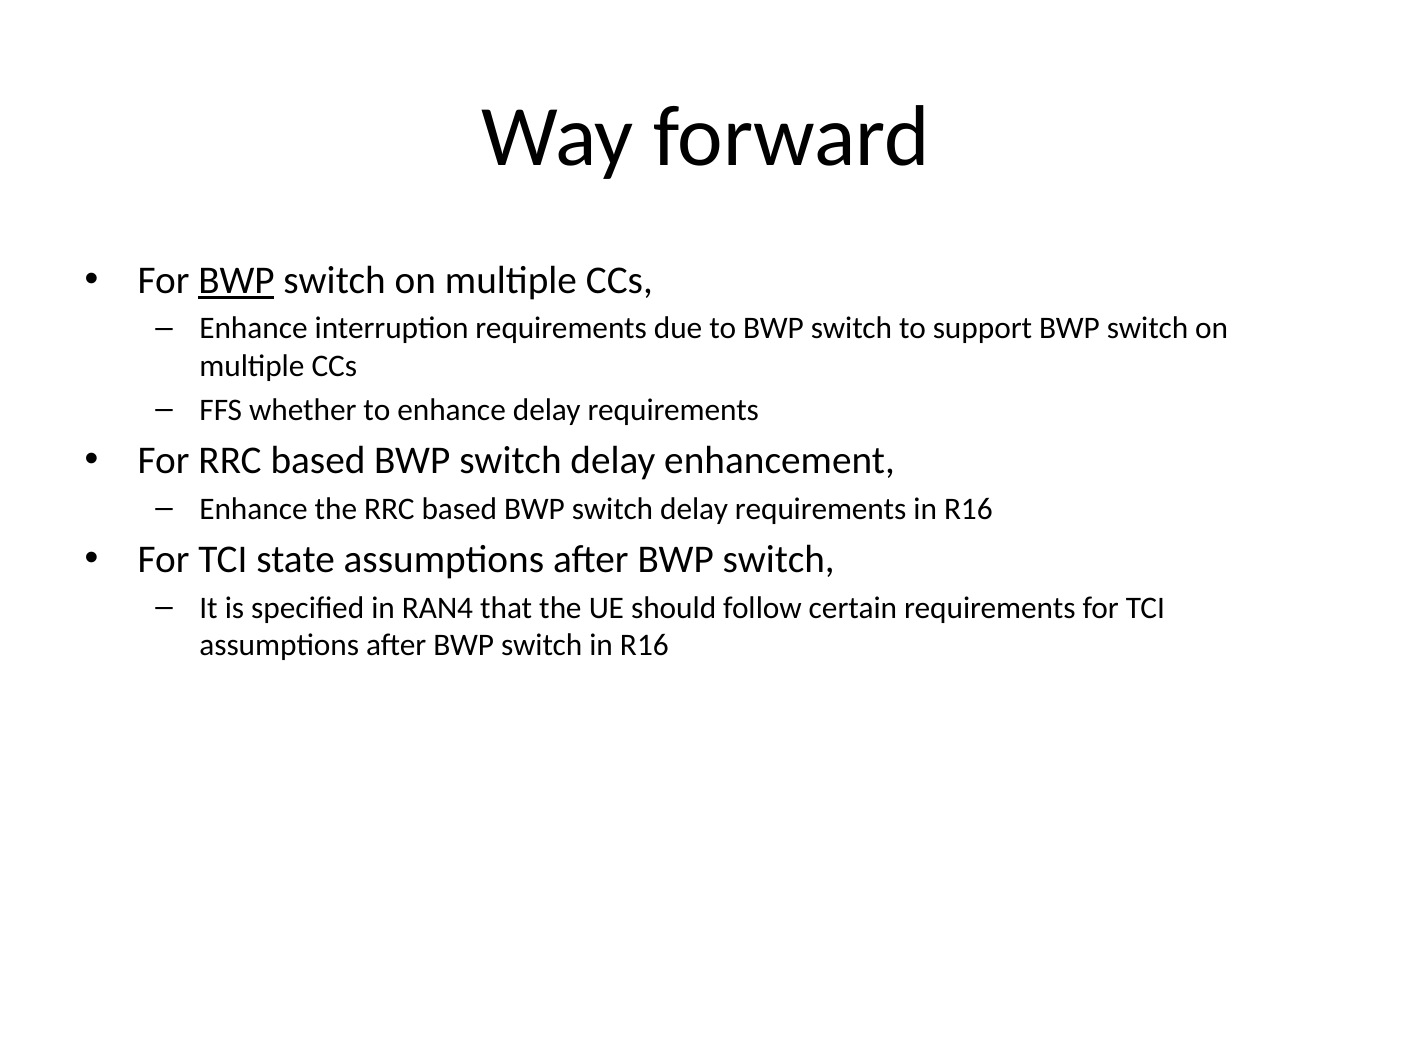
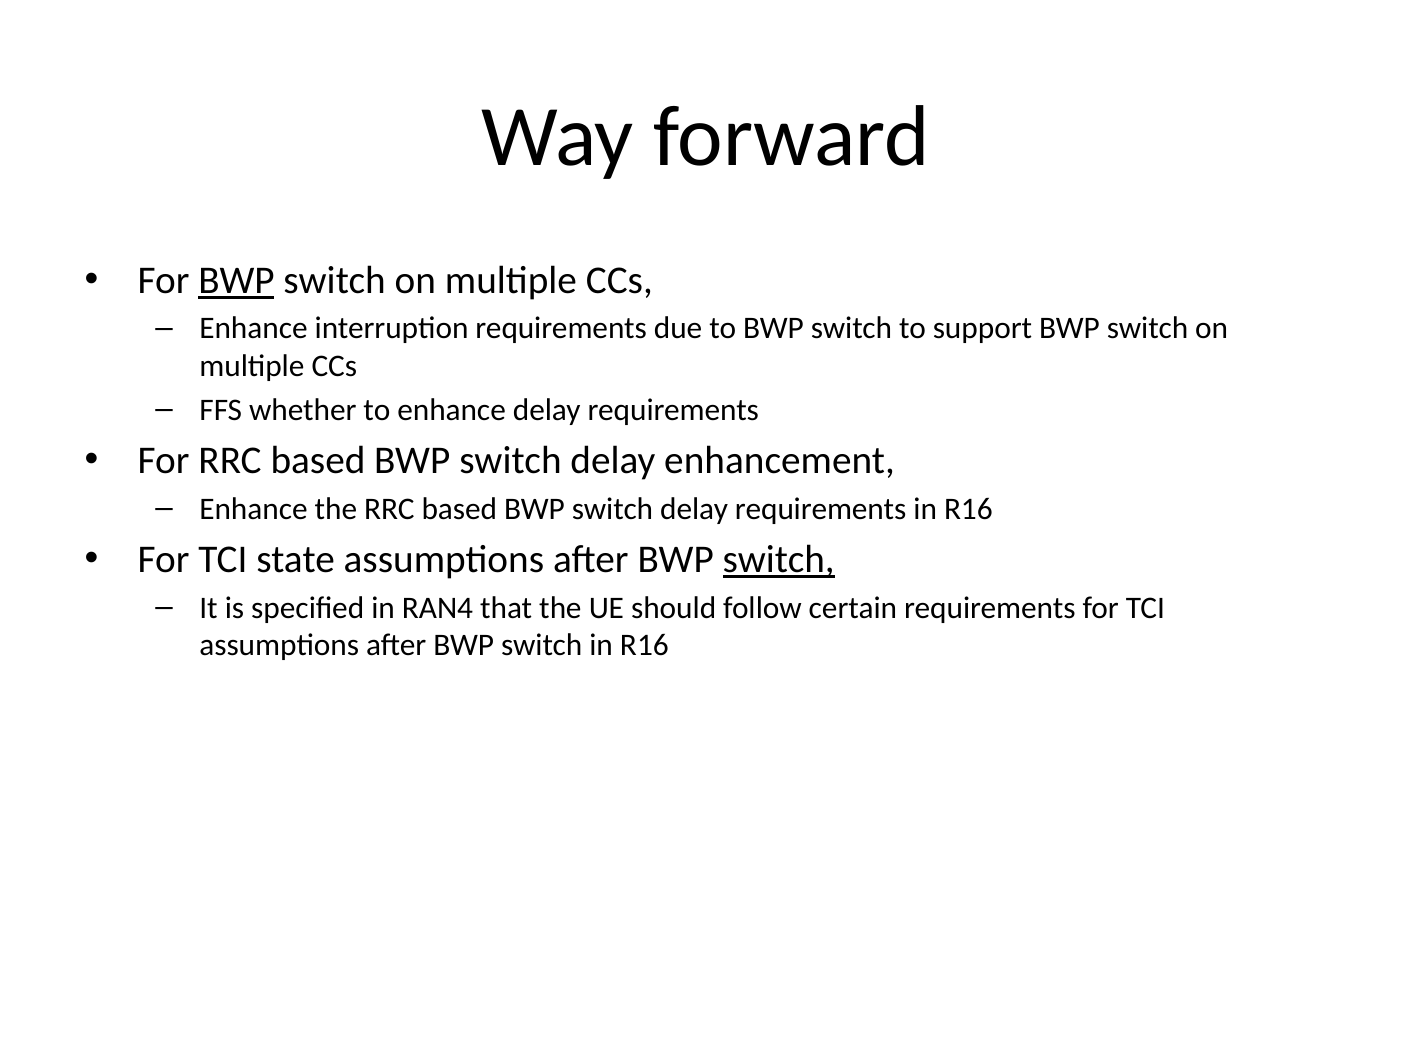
switch underline: none -> present (779, 560)
